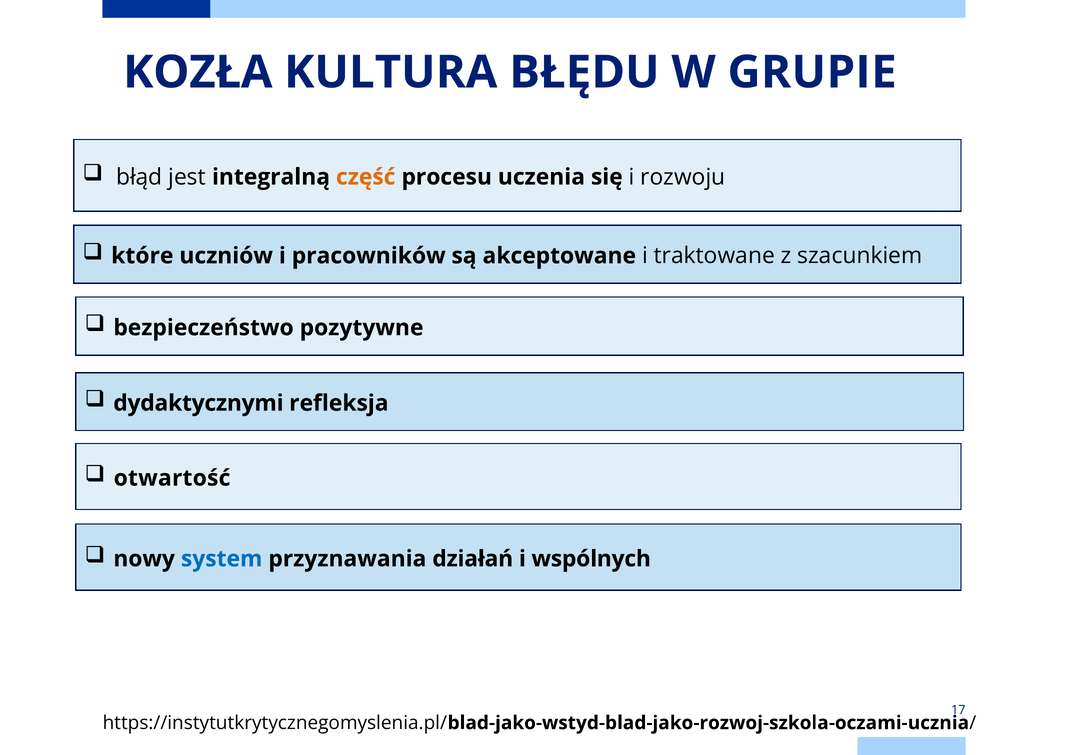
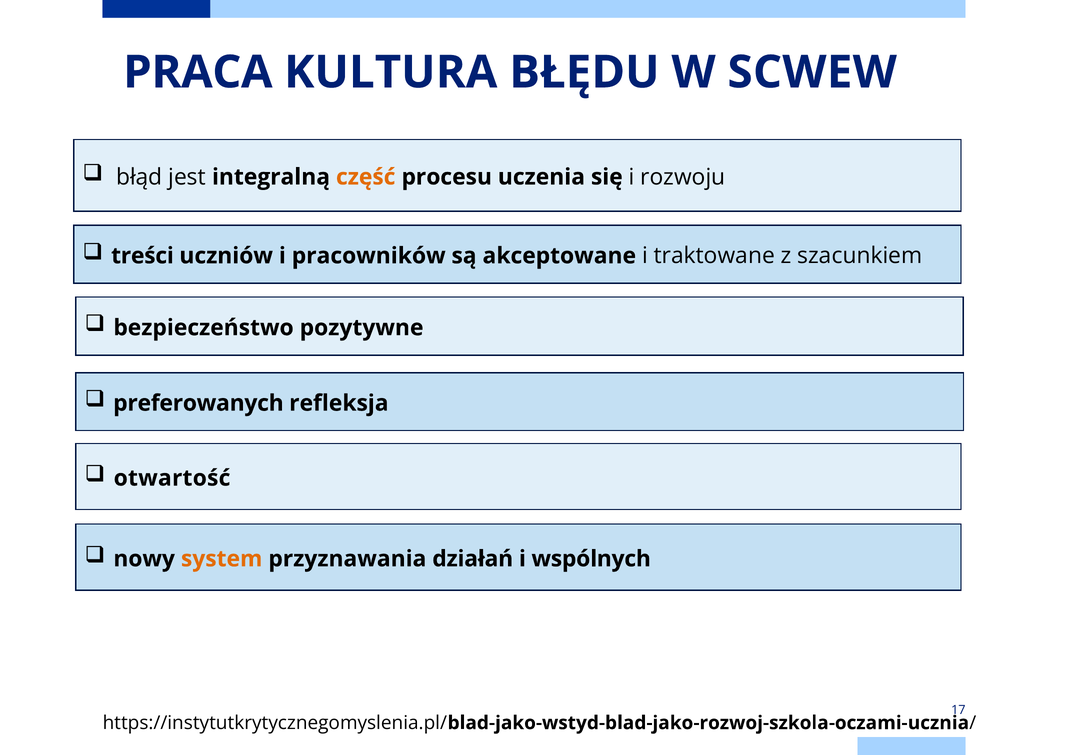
KOZŁA: KOZŁA -> PRACA (198, 72)
GRUPIE: GRUPIE -> SCWEW (812, 72)
które: które -> treści (142, 256)
dydaktycznymi: dydaktycznymi -> preferowanych (198, 403)
system colour: blue -> orange (222, 559)
